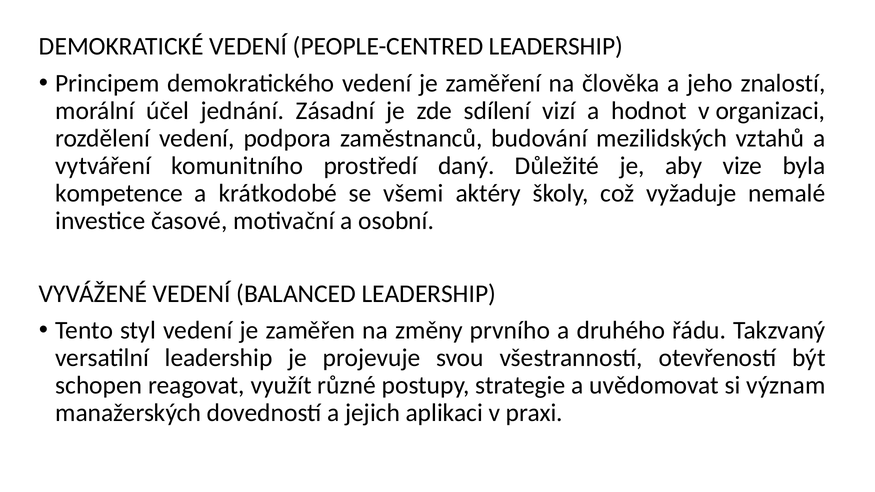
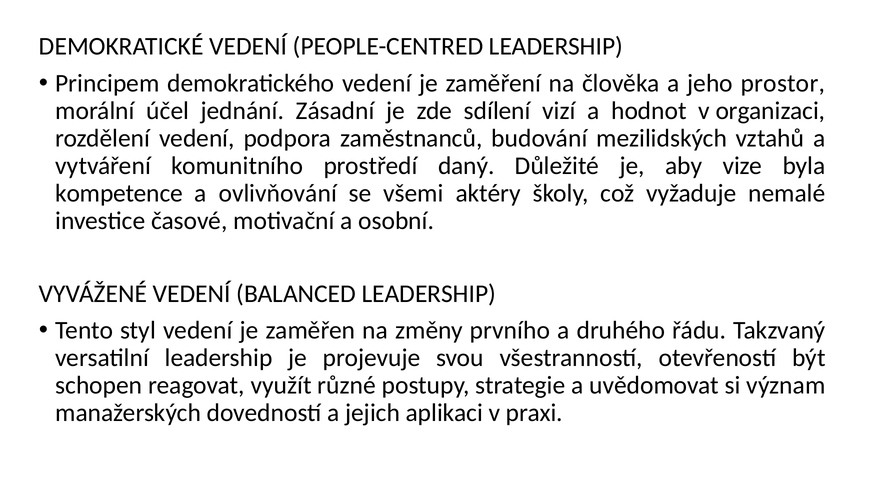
znalostí: znalostí -> prostor (783, 83)
krátkodobé: krátkodobé -> ovlivňování (278, 193)
